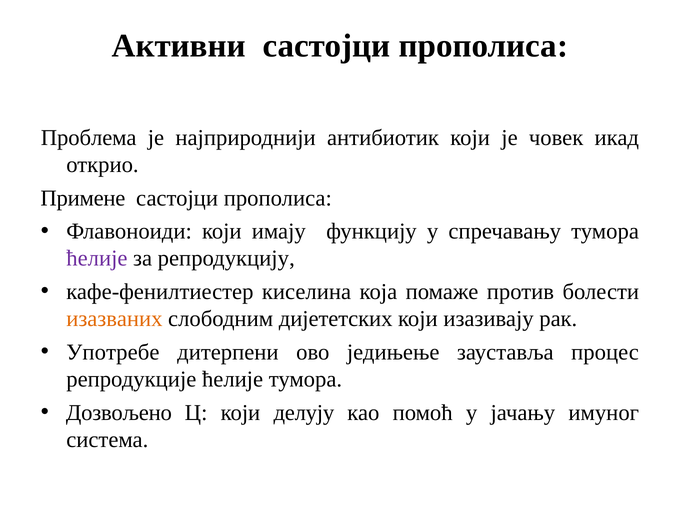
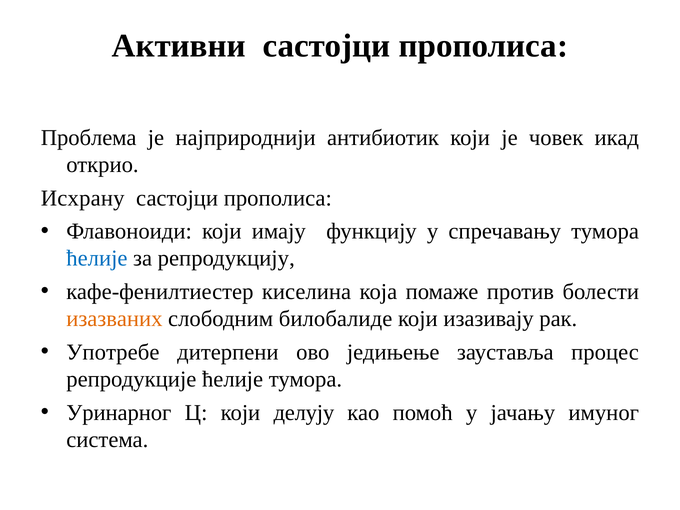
Примене: Примене -> Исхрану (83, 198)
ћелије colour: purple -> blue (97, 258)
дијететских: дијететских -> билобалиде (336, 319)
Дозвољено: Дозвољено -> Уринарног (119, 413)
